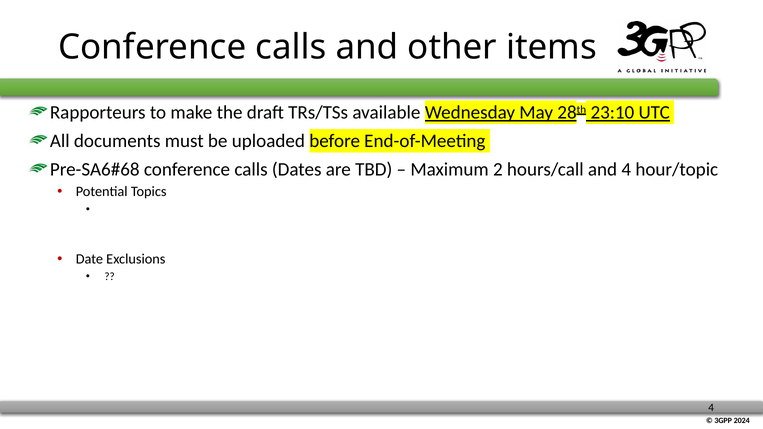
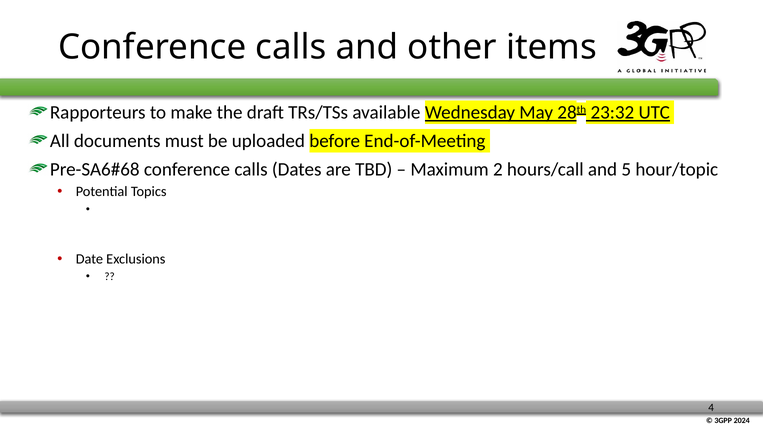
23:10: 23:10 -> 23:32 (612, 113)
and 4: 4 -> 5 (626, 170)
